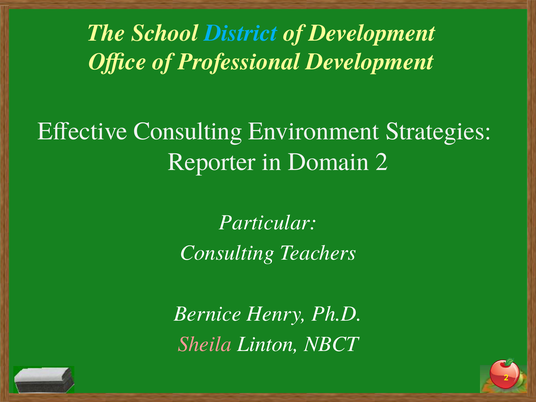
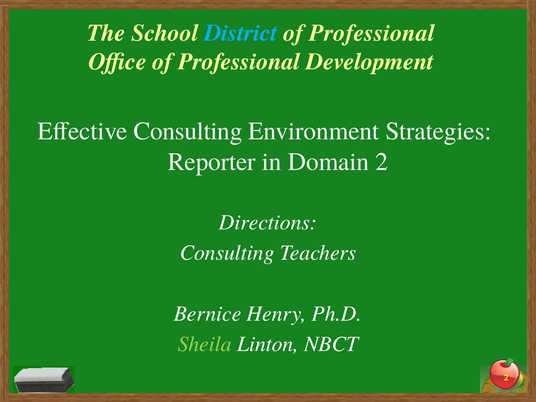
Development: Development -> Professional (372, 33)
Particular: Particular -> Directions (268, 222)
Sheila colour: pink -> light green (205, 344)
